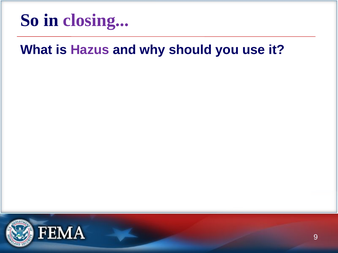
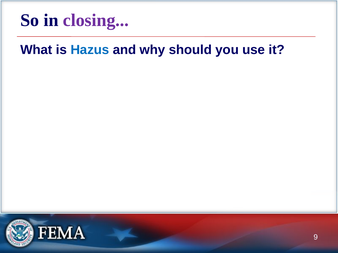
Hazus colour: purple -> blue (90, 50)
